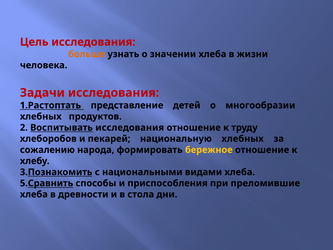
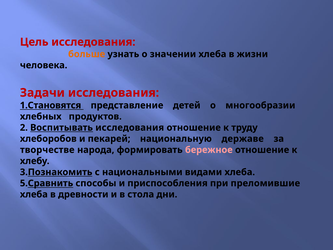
1.Растоптать: 1.Растоптать -> 1.Становятся (51, 105)
национальную хлебных: хлебных -> державе (243, 139)
сожалению: сожалению -> творчестве (47, 150)
бережное colour: yellow -> pink (209, 150)
